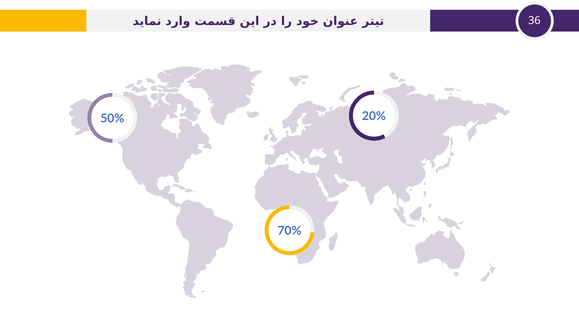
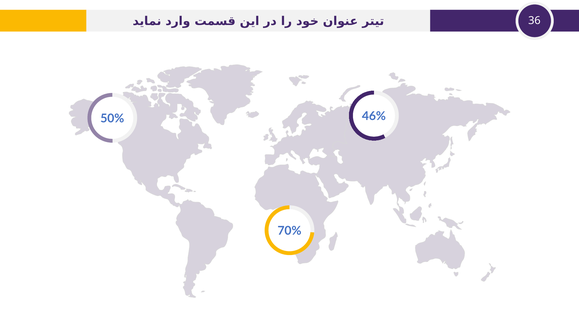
20%: 20% -> 46% (374, 116)
